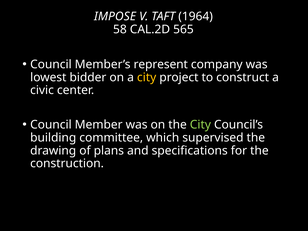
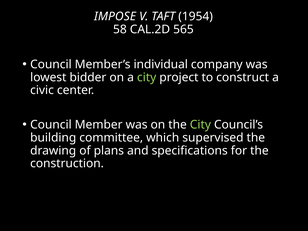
1964: 1964 -> 1954 (196, 17)
represent: represent -> individual (161, 64)
city colour: yellow -> light green (147, 77)
